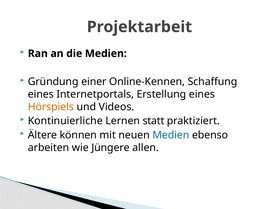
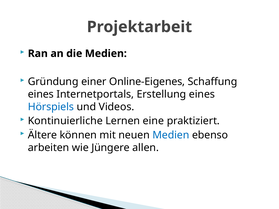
Online-Kennen: Online-Kennen -> Online-Eigenes (147, 82)
Hörspiels colour: orange -> blue (51, 107)
statt: statt -> eine (153, 121)
